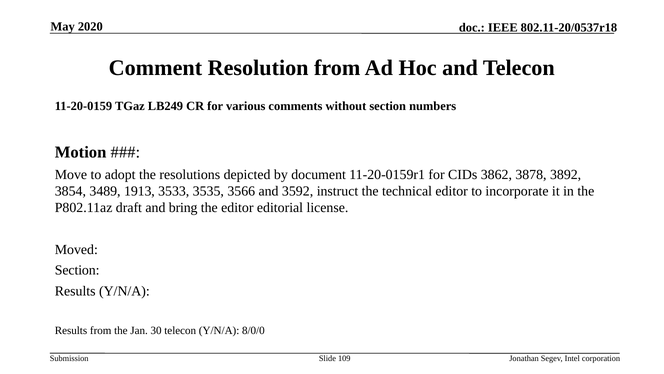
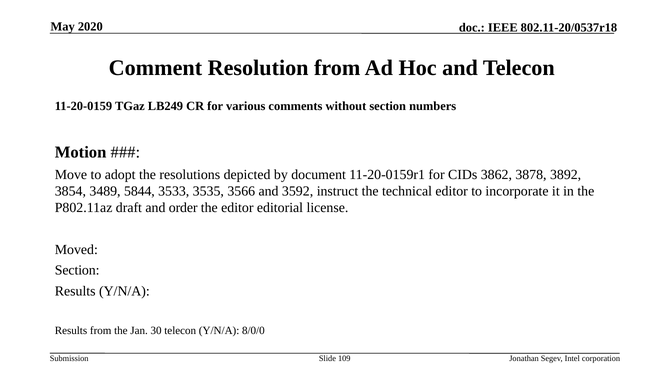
1913: 1913 -> 5844 (139, 191)
bring: bring -> order (183, 208)
